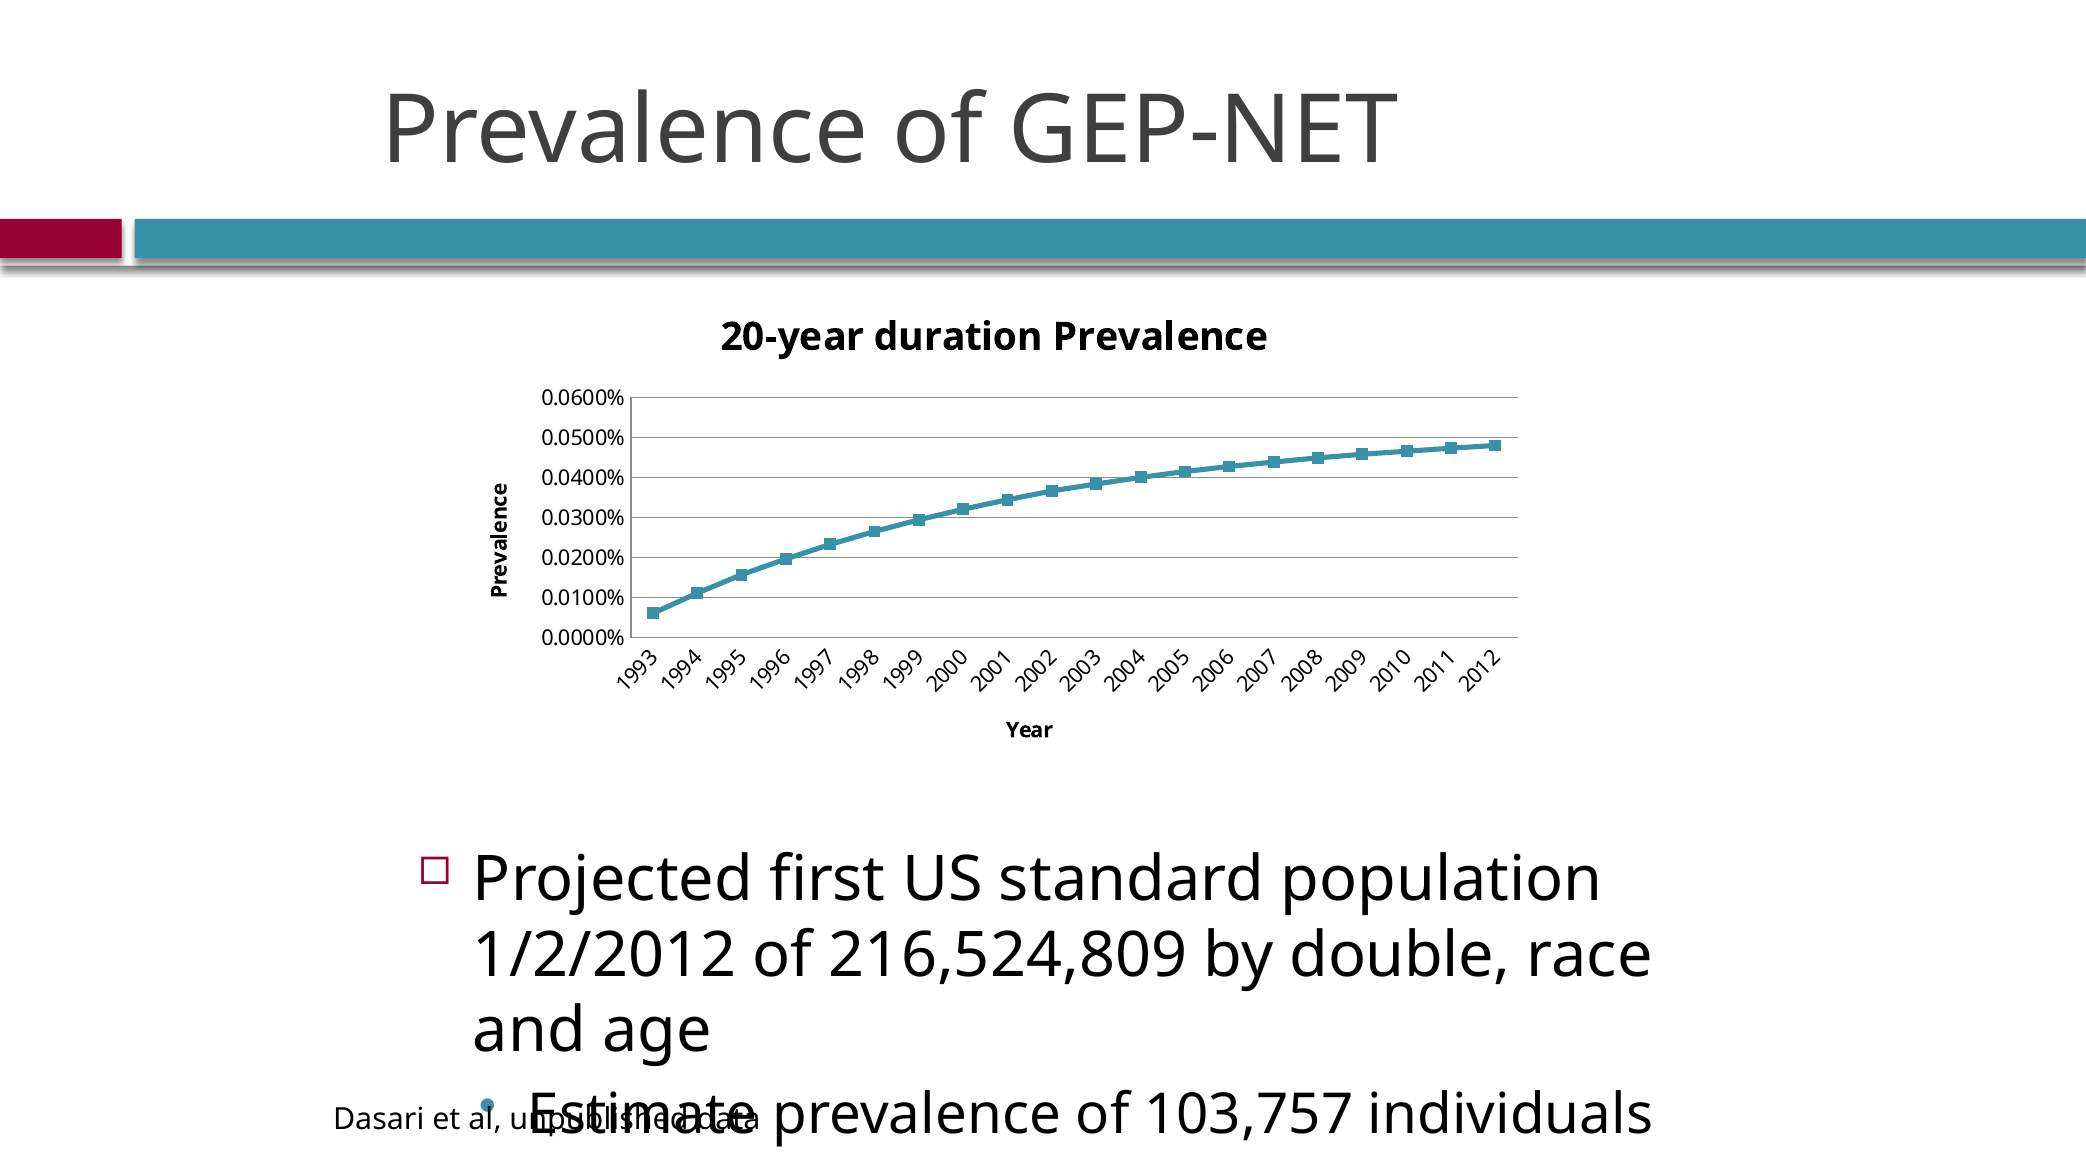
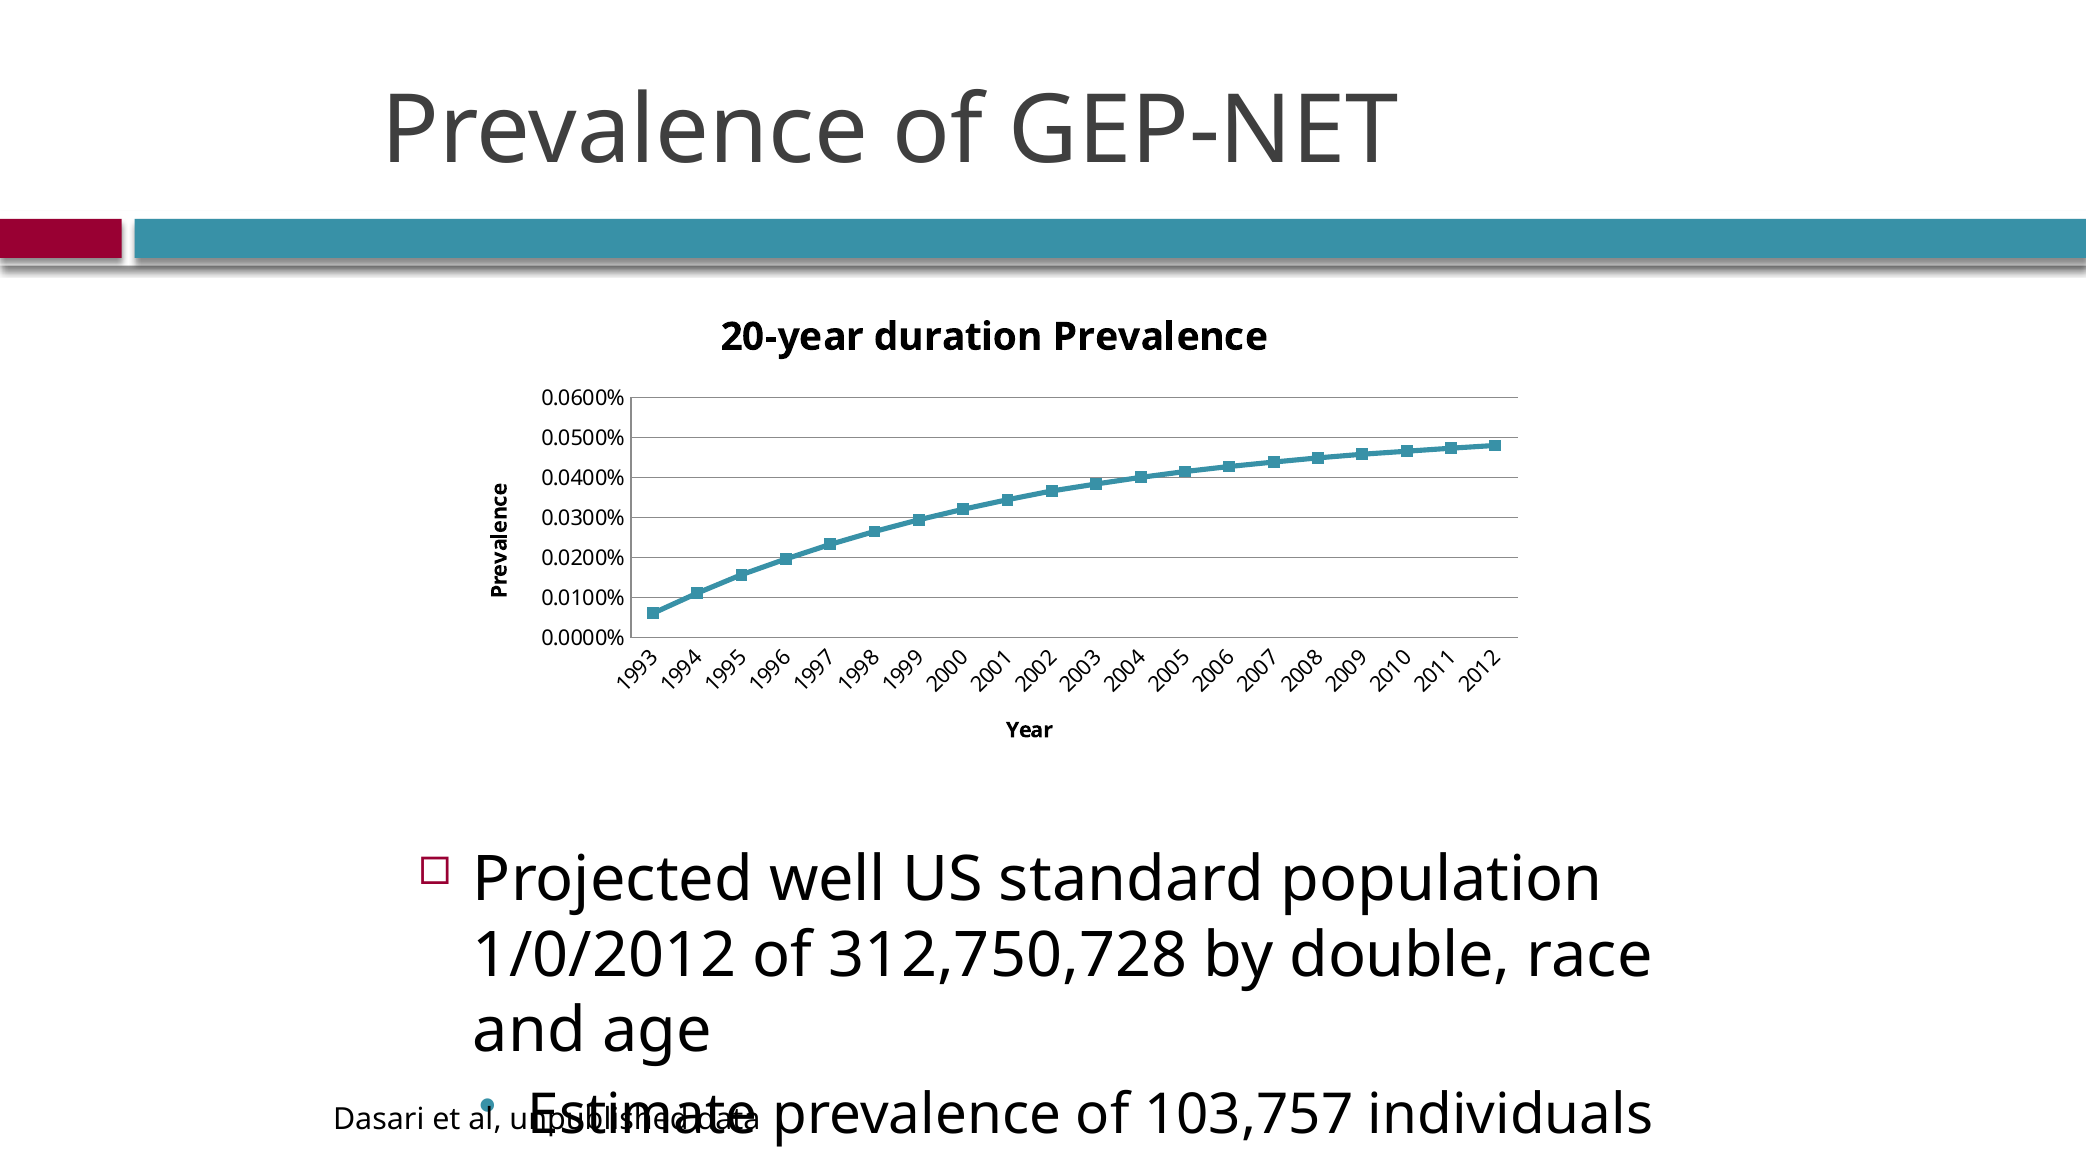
first: first -> well (828, 880)
1/2/2012: 1/2/2012 -> 1/0/2012 (605, 956)
216,524,809: 216,524,809 -> 312,750,728 (1008, 956)
